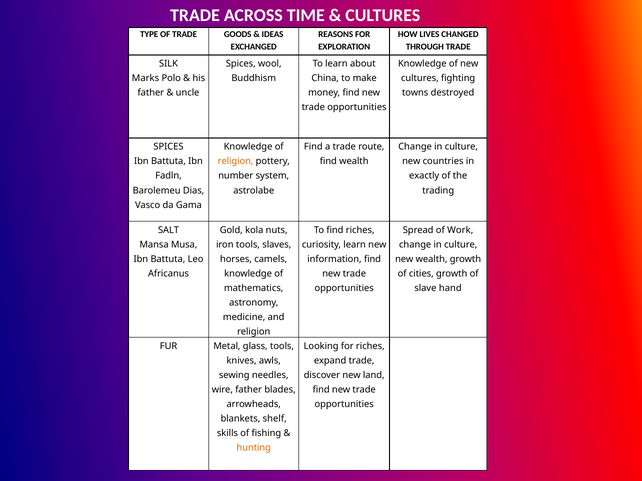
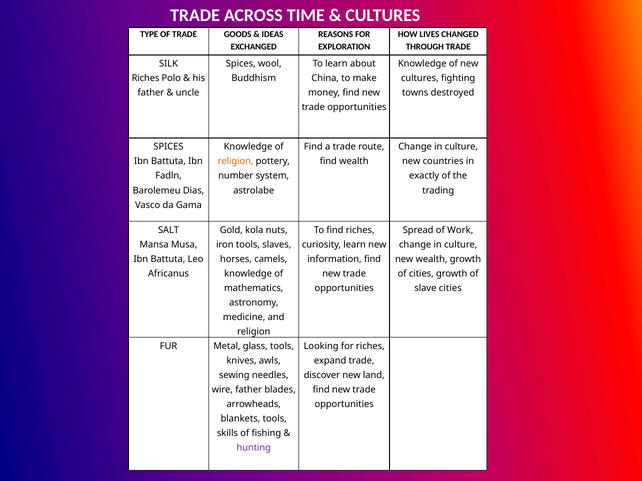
Marks: Marks -> Riches (146, 78)
slave hand: hand -> cities (450, 288)
blankets shelf: shelf -> tools (275, 419)
hunting colour: orange -> purple (254, 448)
